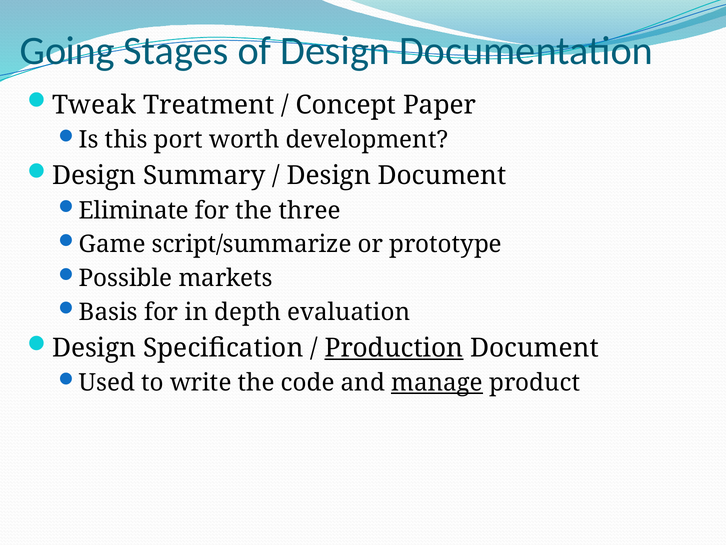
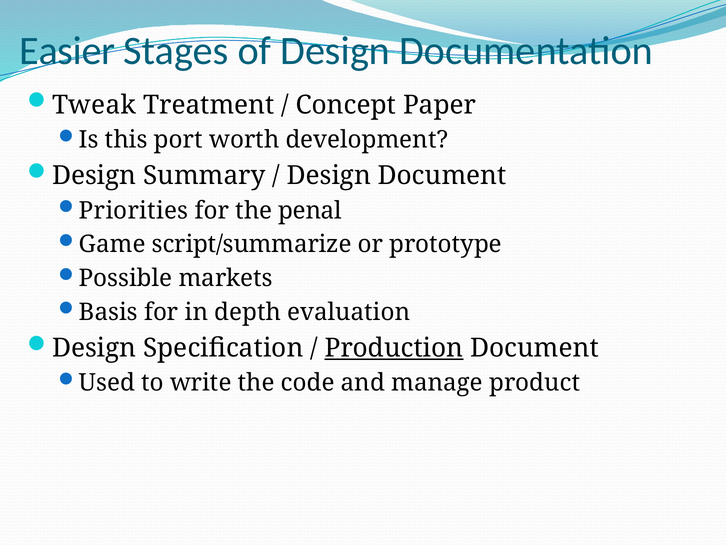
Going: Going -> Easier (67, 51)
Eliminate: Eliminate -> Priorities (134, 210)
three: three -> penal (310, 210)
manage underline: present -> none (437, 383)
